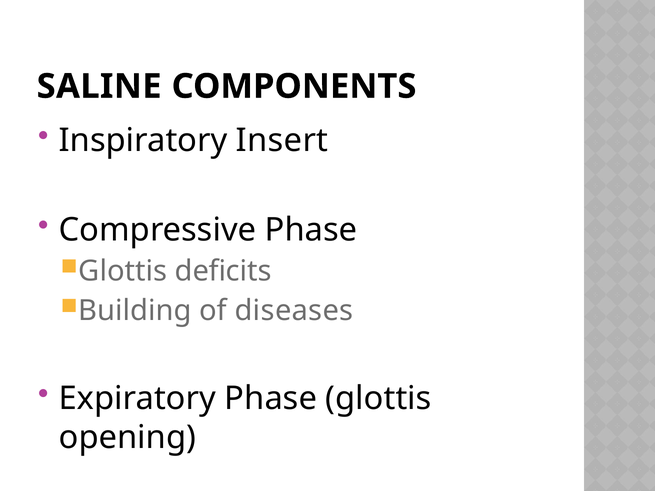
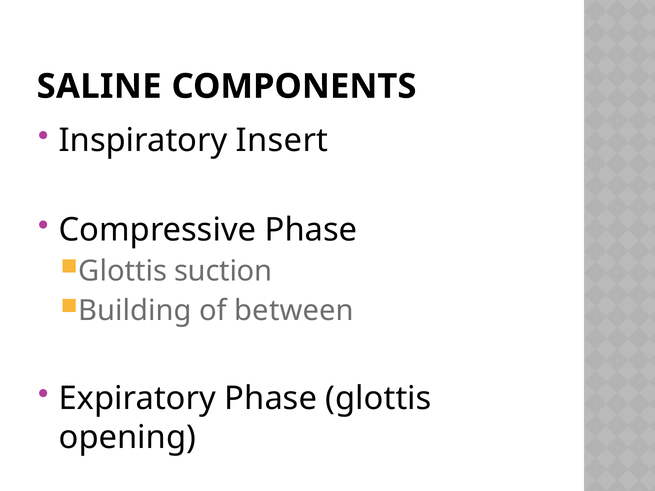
deficits: deficits -> suction (223, 271)
diseases: diseases -> between (294, 311)
